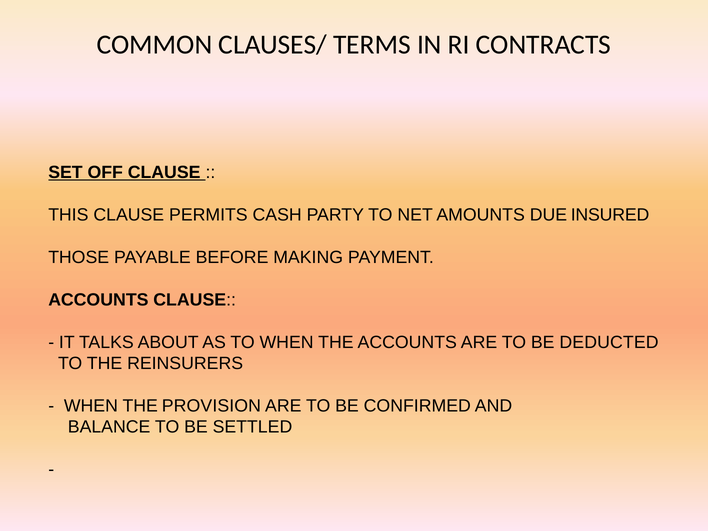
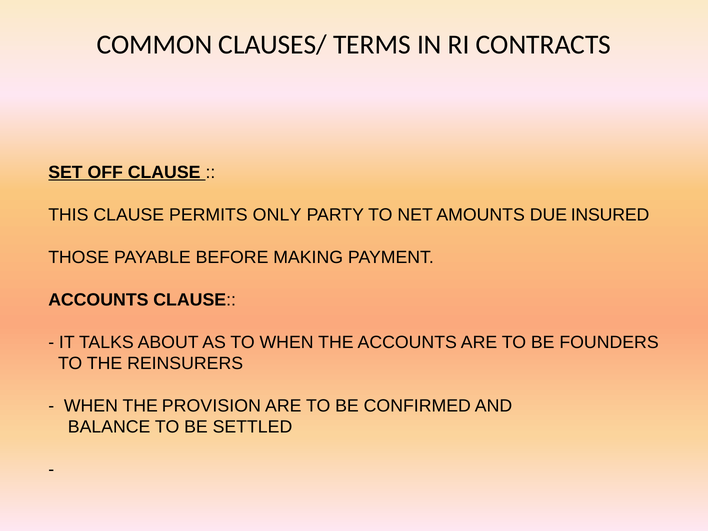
CASH: CASH -> ONLY (277, 215)
DEDUCTED: DEDUCTED -> FOUNDERS (609, 342)
